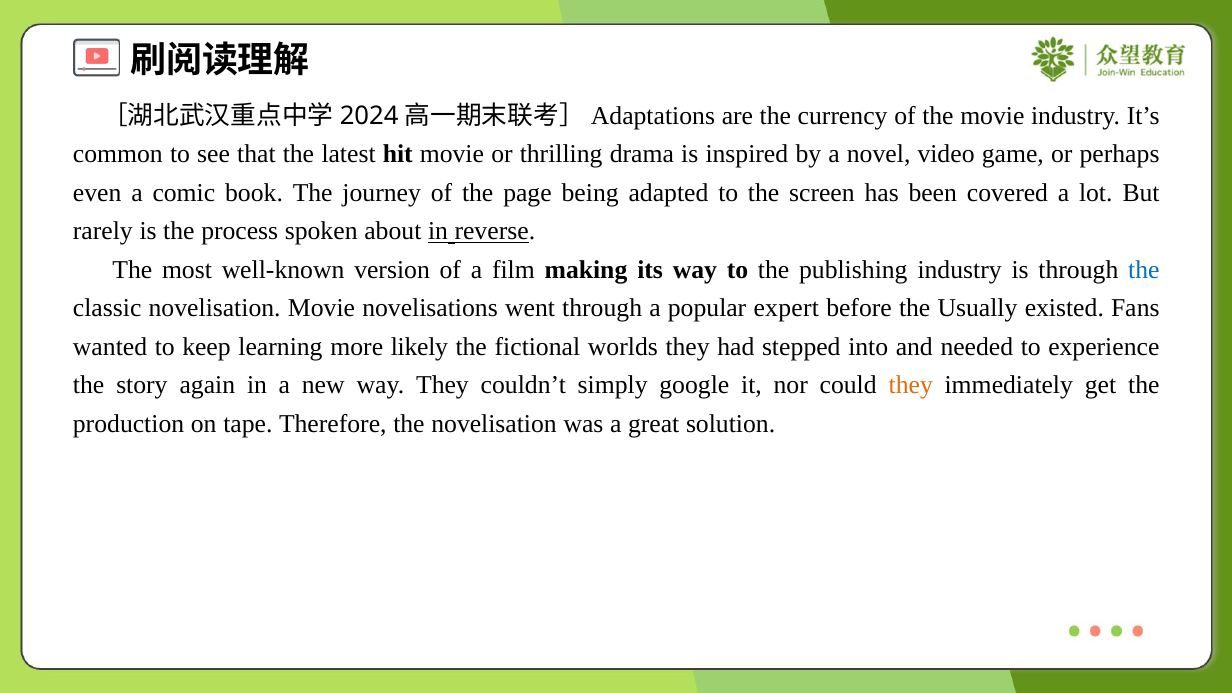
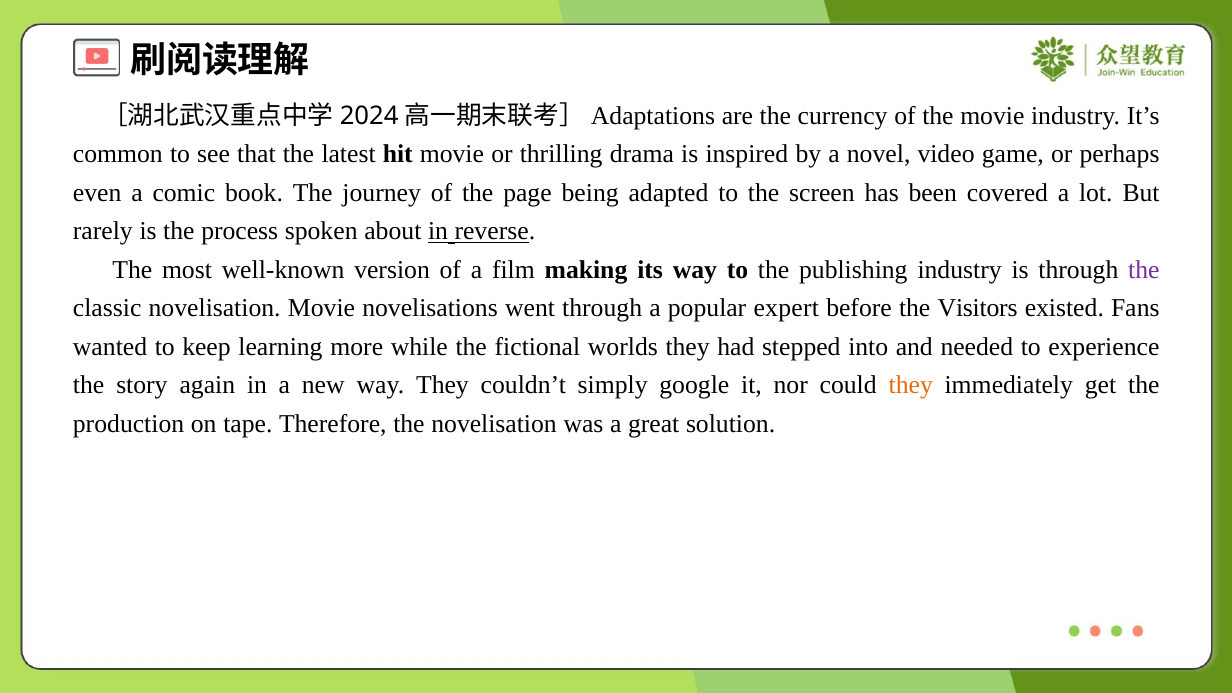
the colour: blue -> purple (1144, 270)
Usually: Usually -> Visitors (978, 308)
likely: likely -> while (419, 347)
